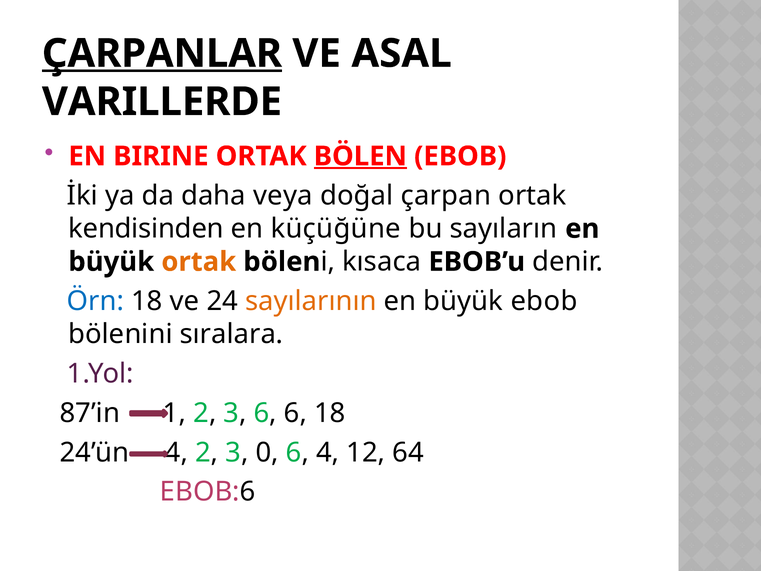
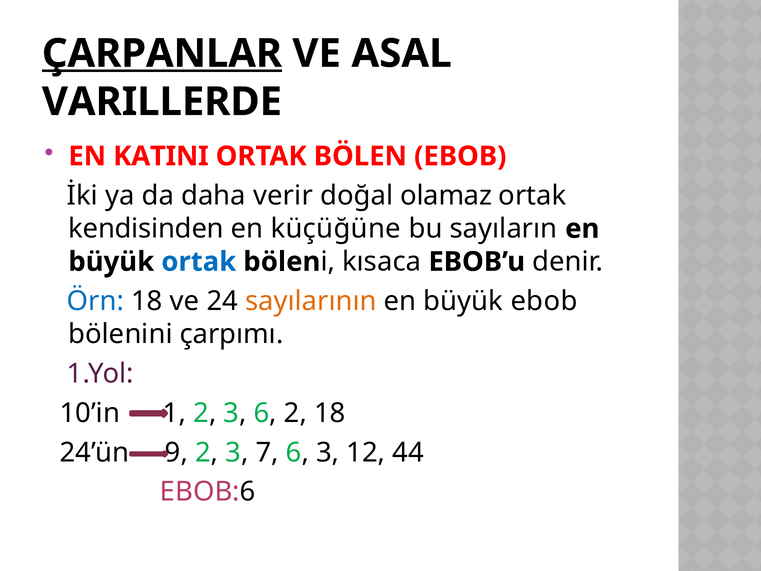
BIRINE: BIRINE -> KATINI (161, 156)
BÖLEN underline: present -> none (360, 156)
veya: veya -> verir (283, 196)
çarpan: çarpan -> olamaz (446, 196)
ortak colour: orange -> blue (199, 262)
sıralara: sıralara -> çarpımı (232, 334)
87’in: 87’in -> 10’in (90, 413)
6 6: 6 -> 2 (295, 413)
24’ün 4: 4 -> 9 (176, 452)
0: 0 -> 7 (267, 452)
6 4: 4 -> 3 (328, 452)
64: 64 -> 44 (408, 452)
